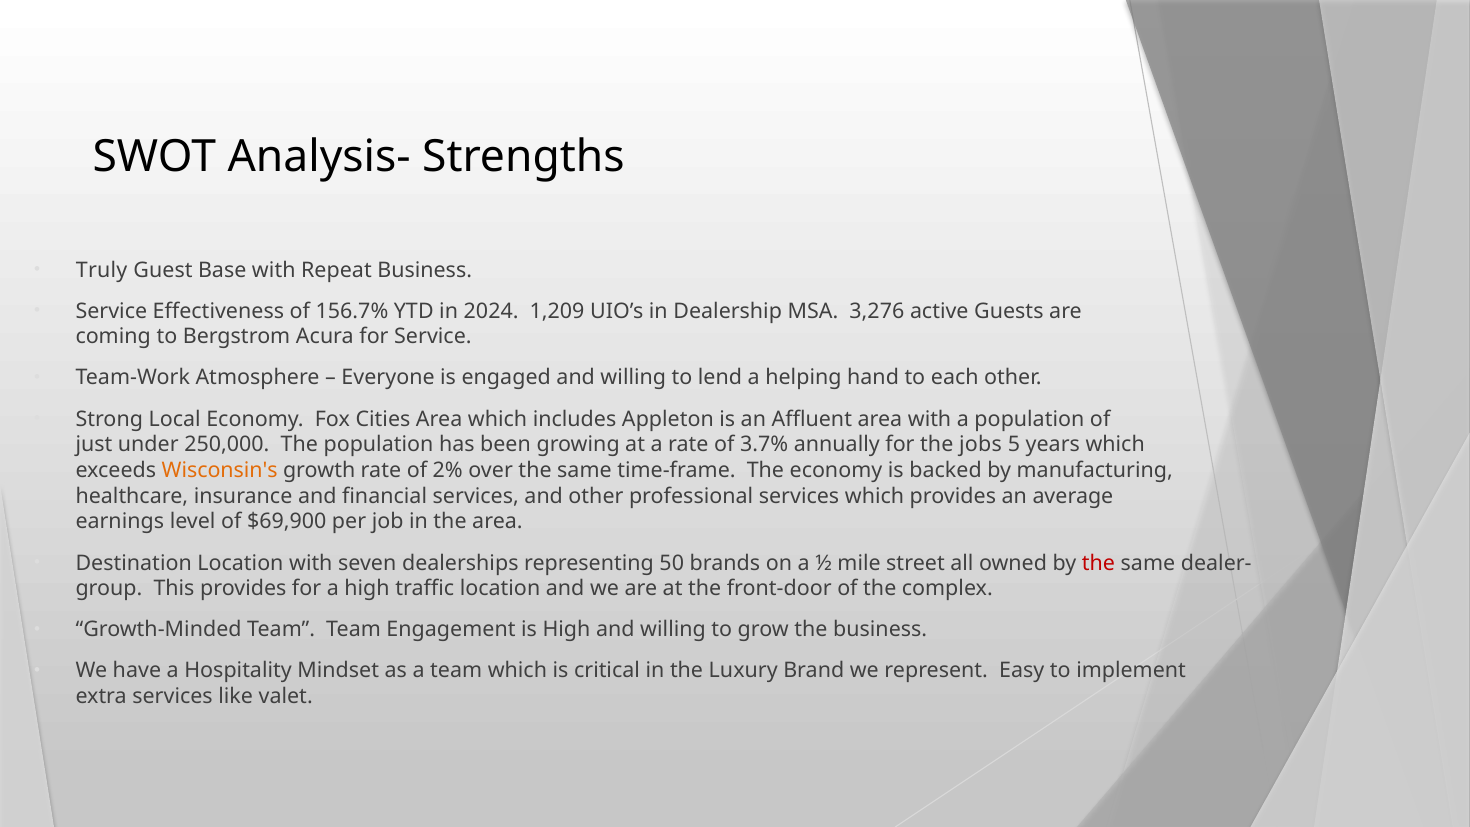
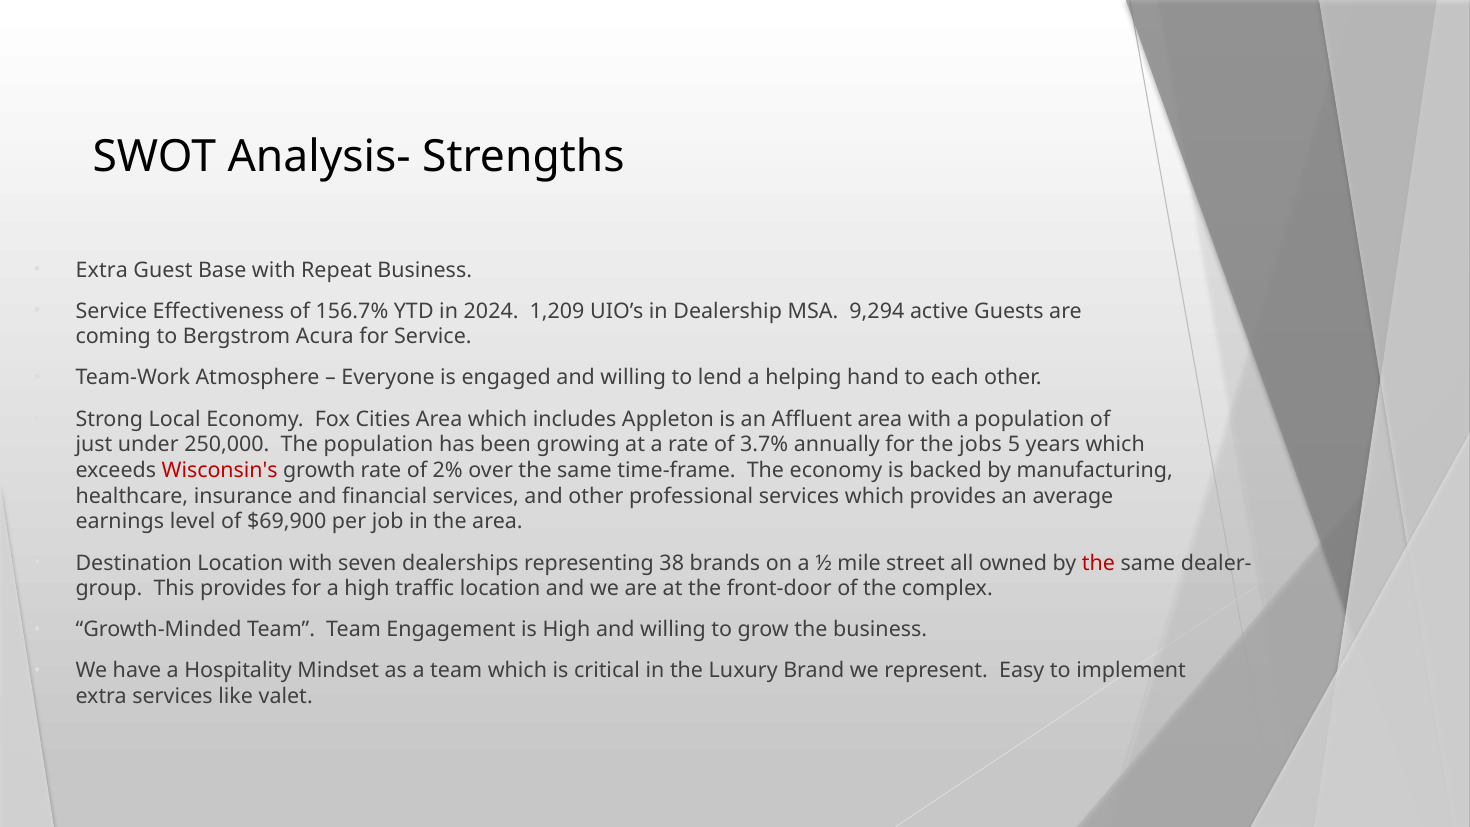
Truly: Truly -> Extra (102, 270)
3,276: 3,276 -> 9,294 (877, 311)
Wisconsin's colour: orange -> red (220, 470)
50: 50 -> 38 (672, 563)
